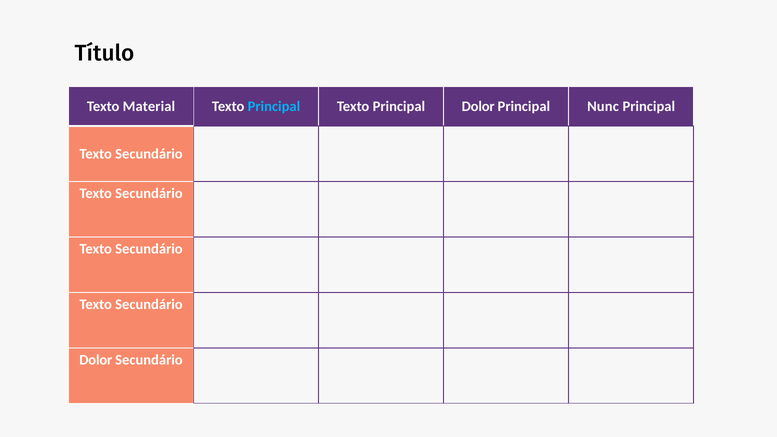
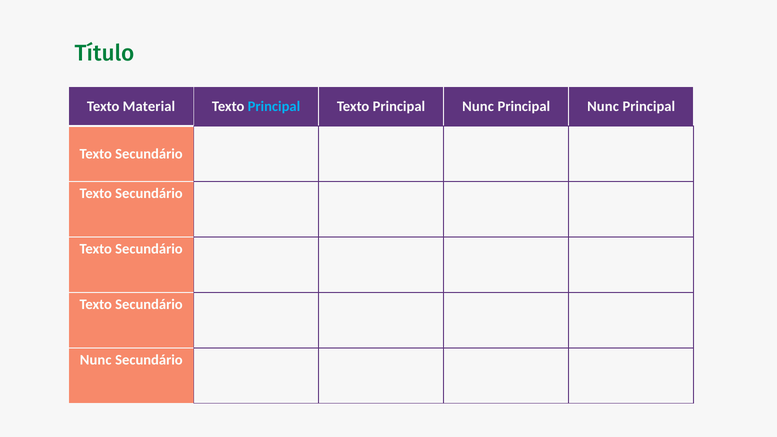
Título colour: black -> green (105, 53)
Texto Principal Dolor: Dolor -> Nunc (478, 107)
Dolor: Dolor -> Nunc (96, 360)
